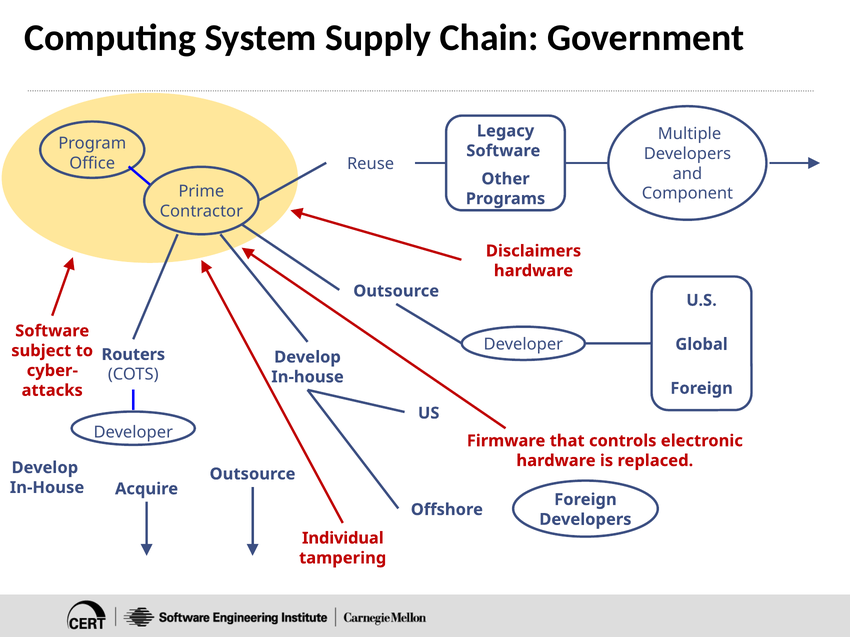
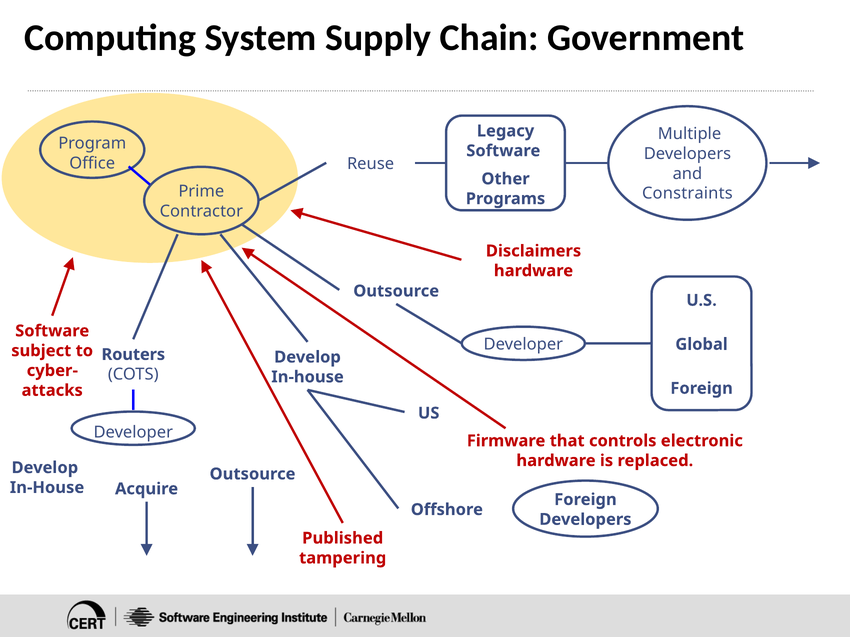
Component: Component -> Constraints (687, 194)
Individual: Individual -> Published (343, 539)
